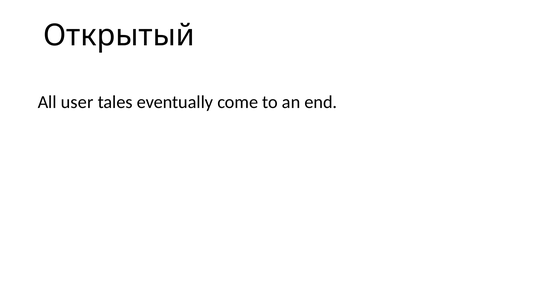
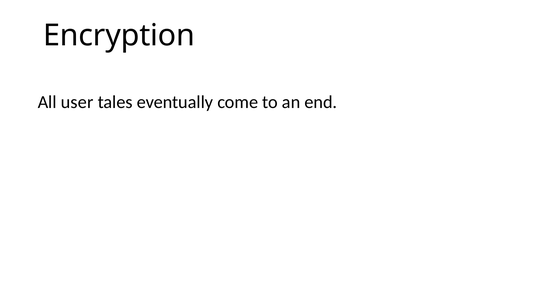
Открытый: Открытый -> Encryption (119, 35)
